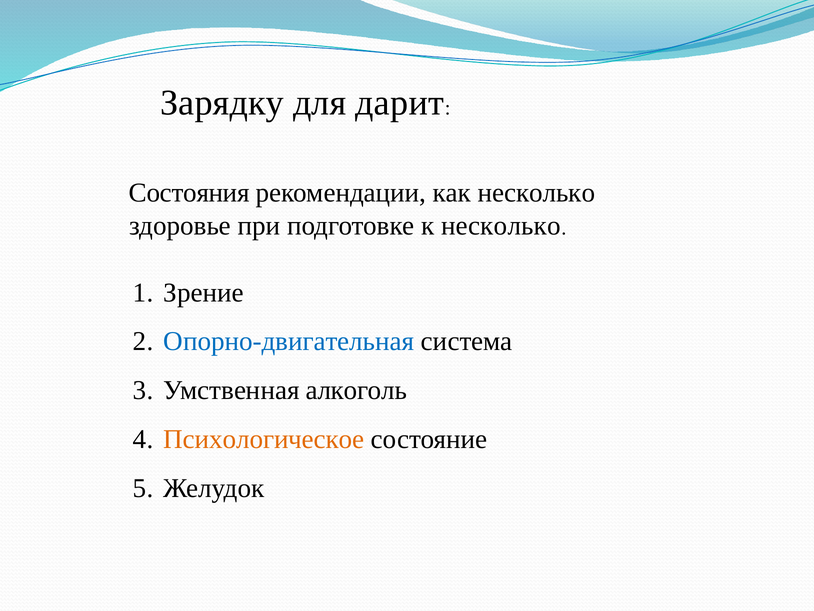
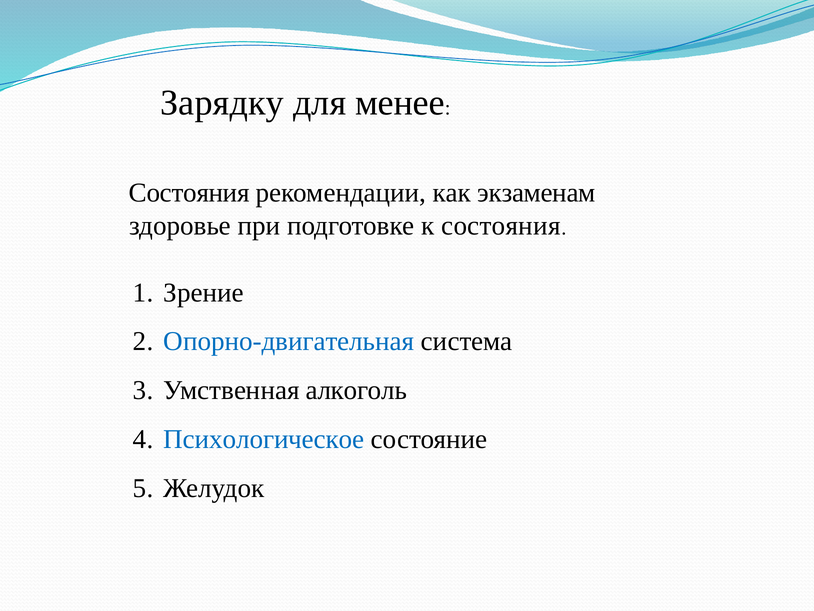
дарит: дарит -> менее (400, 103)
как несколько: несколько -> экзаменам (537, 193)
к несколько: несколько -> состояния (501, 225)
Психологическое colour: orange -> blue (264, 439)
